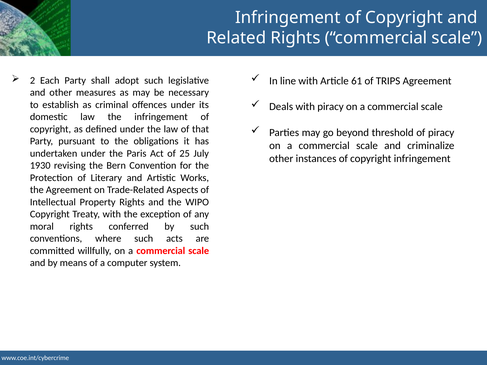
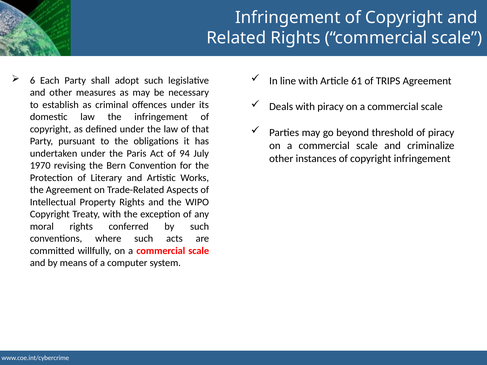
2: 2 -> 6 (32, 80)
25: 25 -> 94 (185, 153)
1930: 1930 -> 1970 (40, 166)
